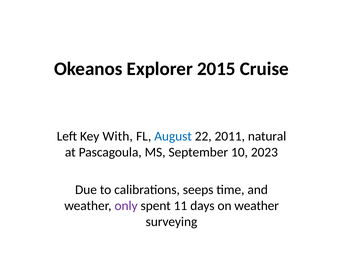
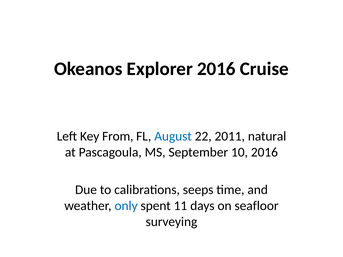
Explorer 2015: 2015 -> 2016 (216, 69)
With: With -> From (118, 136)
10 2023: 2023 -> 2016 (264, 152)
only colour: purple -> blue (126, 206)
on weather: weather -> seafloor (257, 206)
